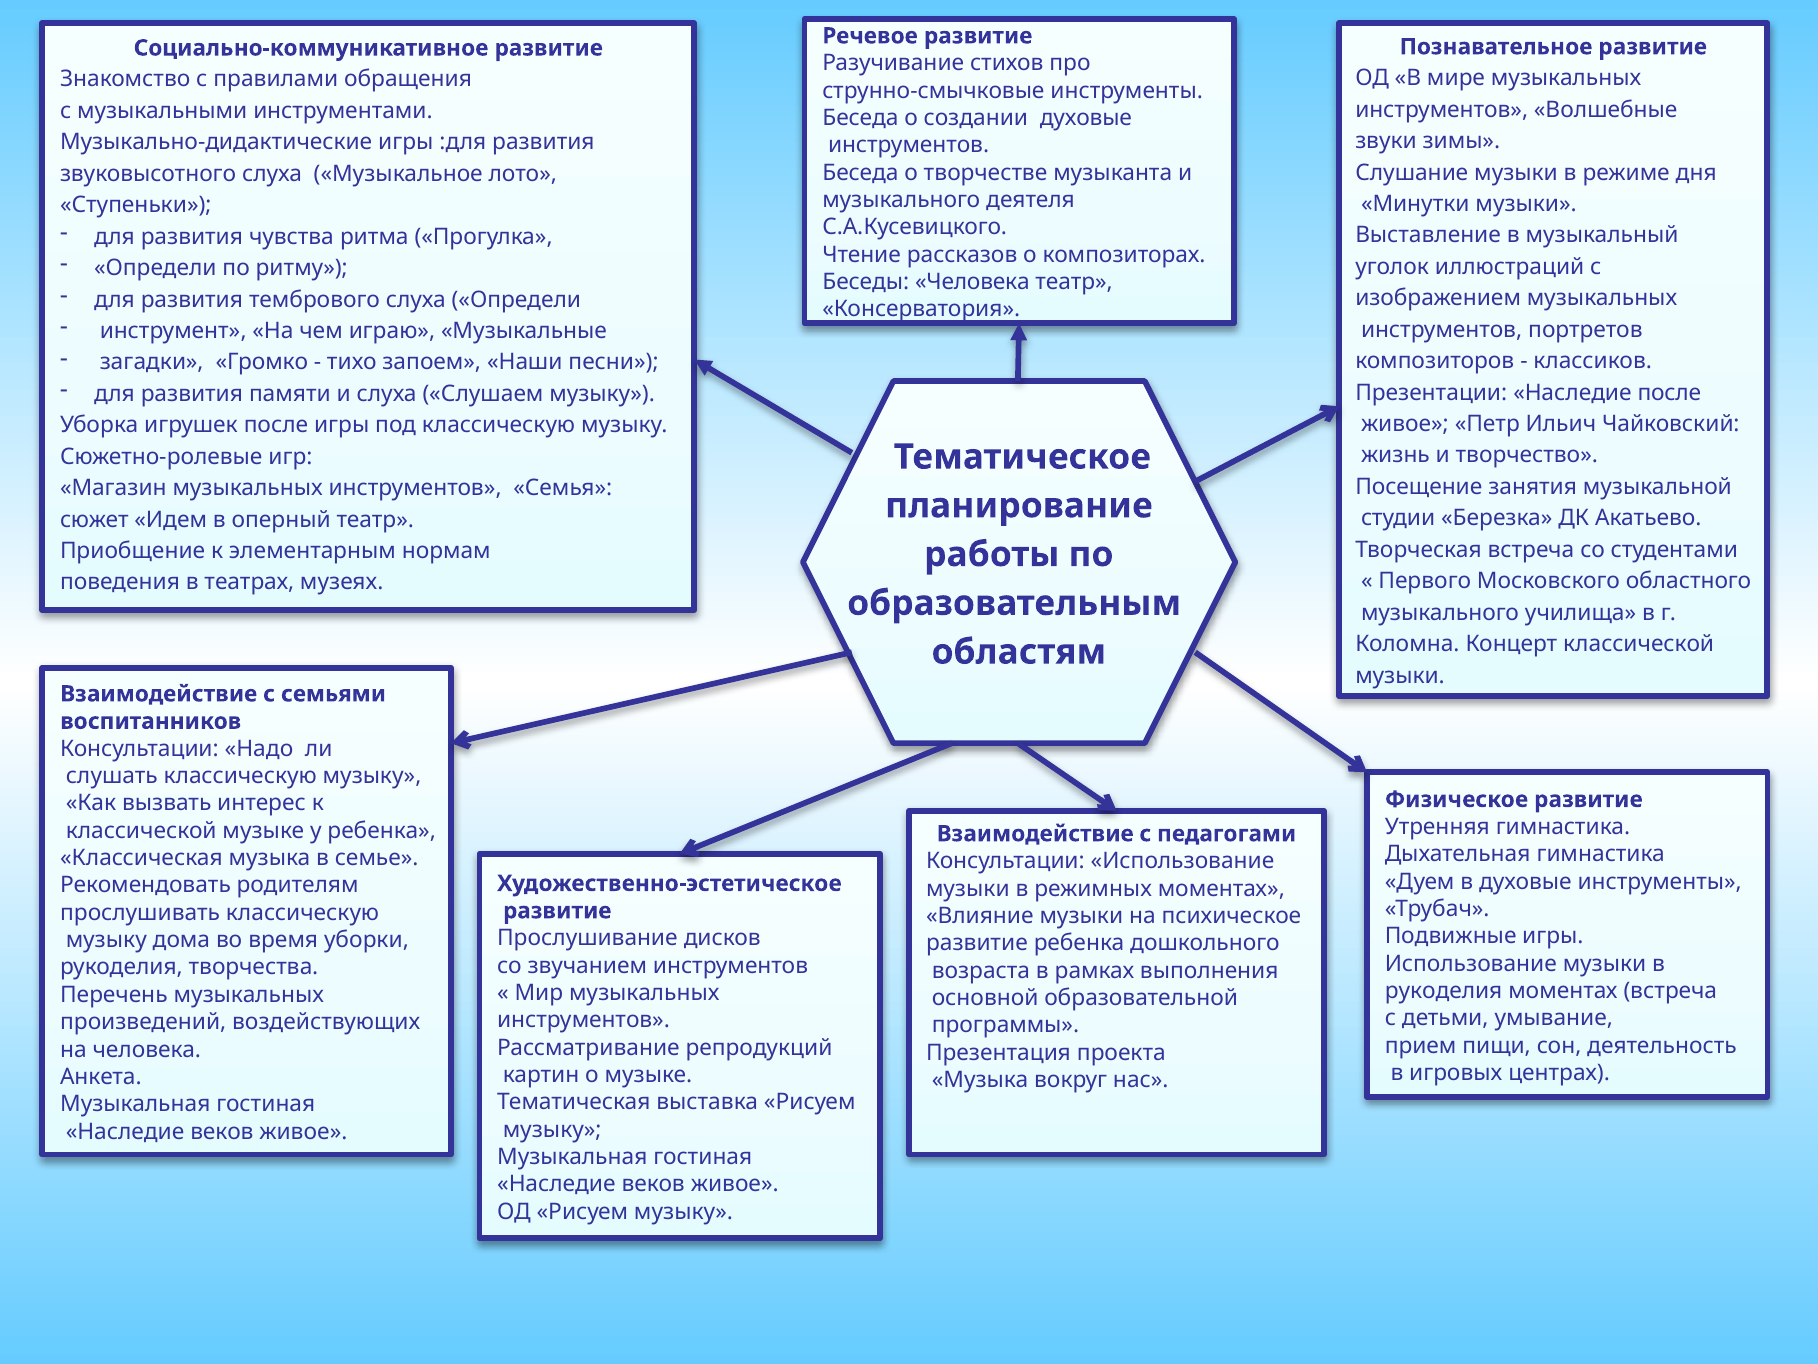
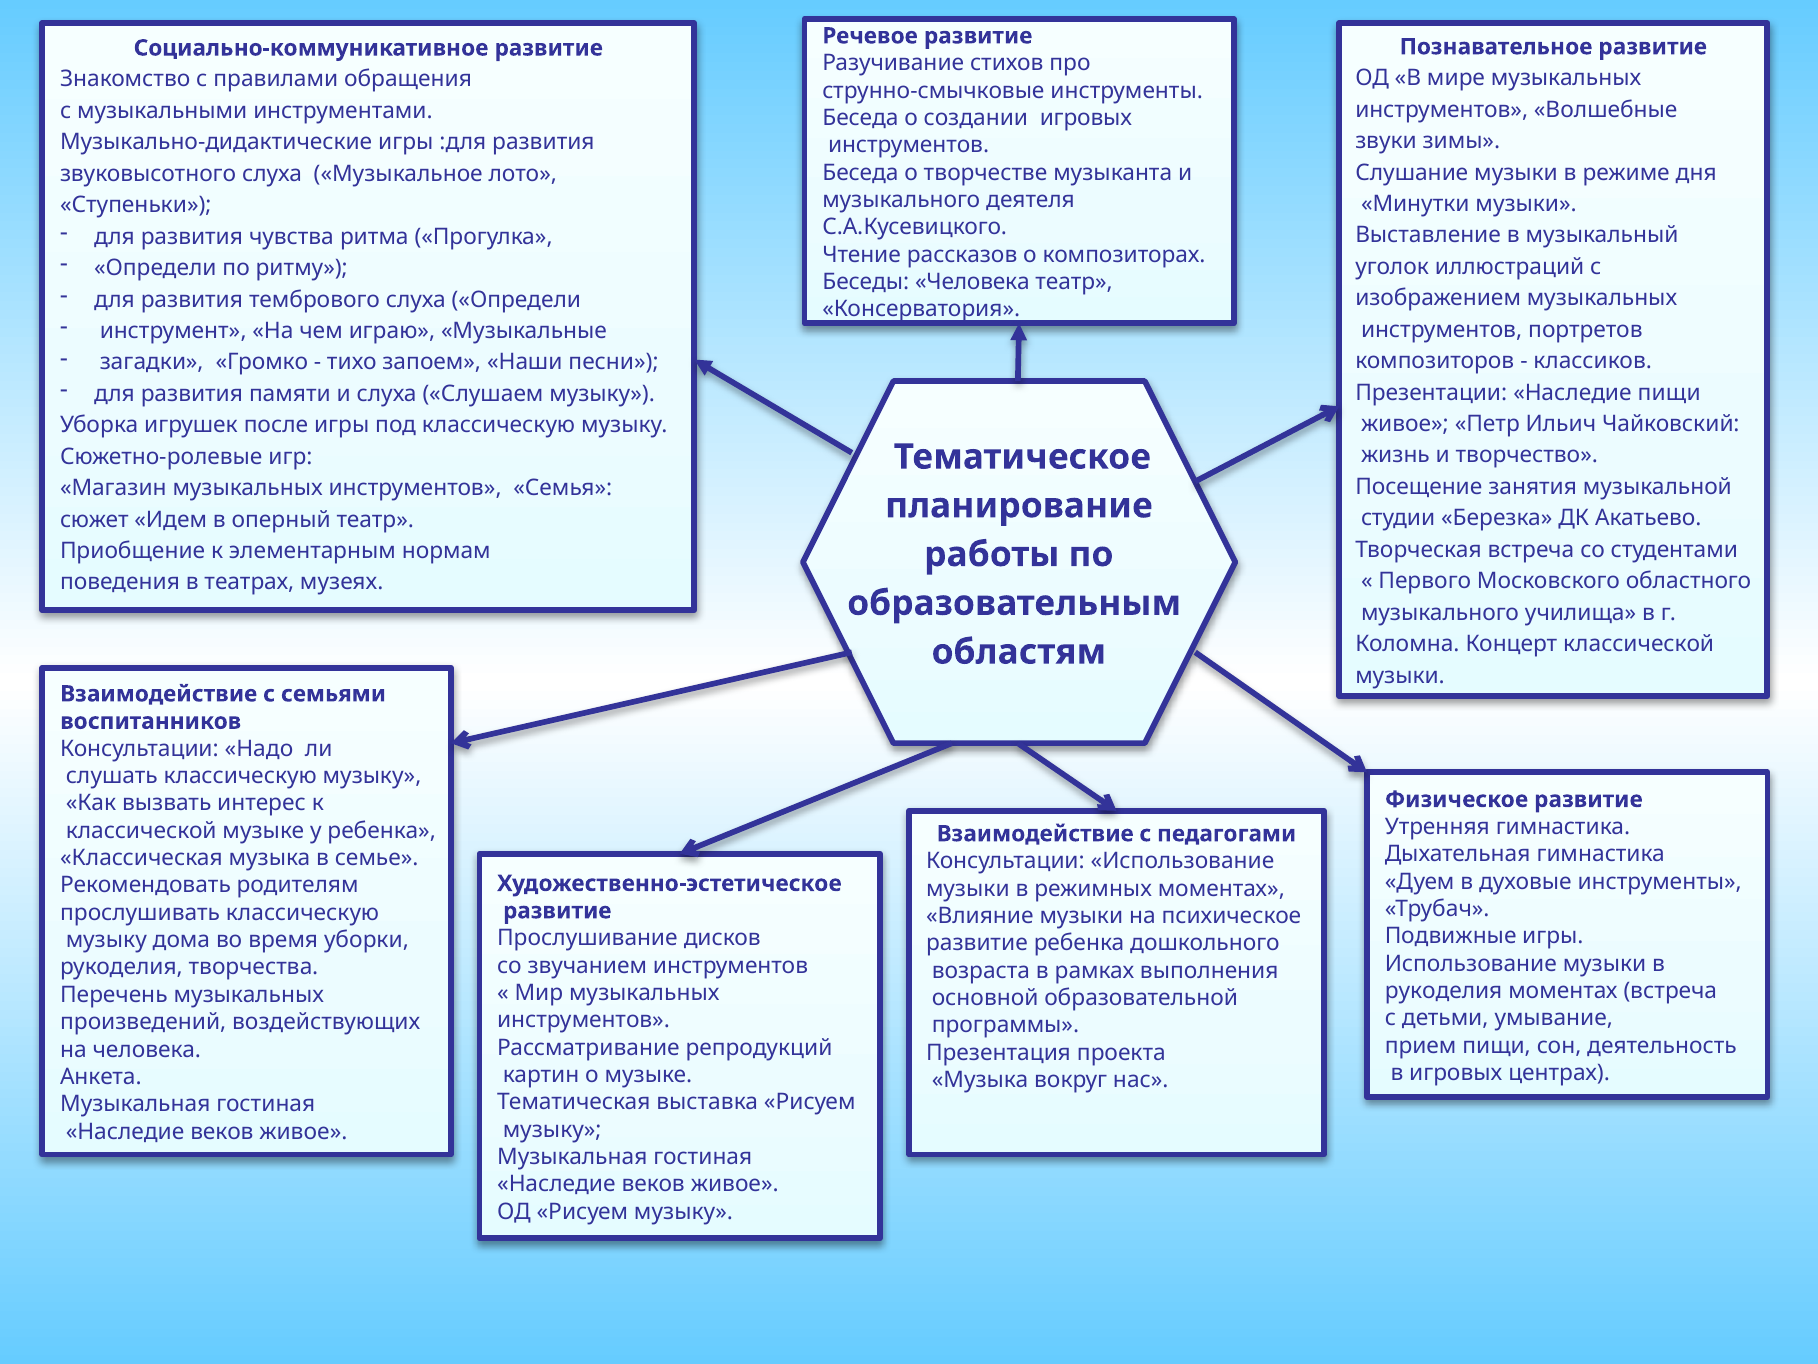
создании духовые: духовые -> игровых (1086, 118)
Наследие после: после -> пищи (1669, 392)
